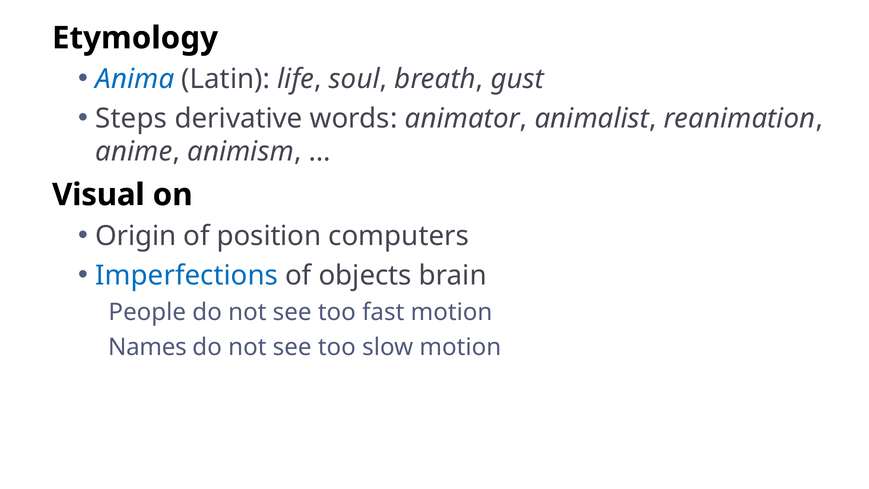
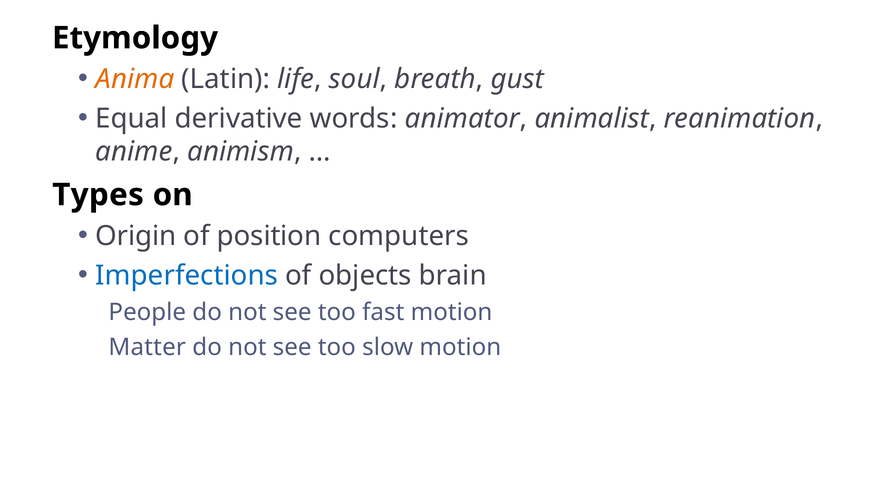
Anima colour: blue -> orange (135, 79)
Steps: Steps -> Equal (131, 118)
Visual: Visual -> Types (98, 195)
Names: Names -> Matter (147, 347)
